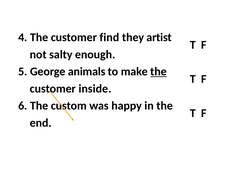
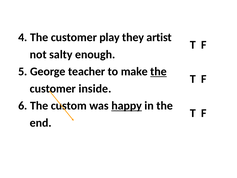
find: find -> play (110, 37)
animals: animals -> teacher (87, 71)
happy underline: none -> present (127, 106)
